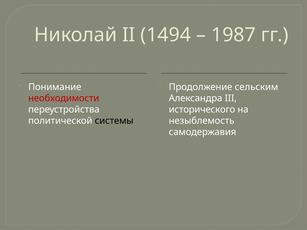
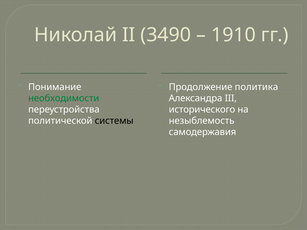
1494: 1494 -> 3490 (166, 35)
1987: 1987 -> 1910 (233, 35)
сельским: сельским -> политика (256, 87)
необходимости colour: red -> green (64, 98)
